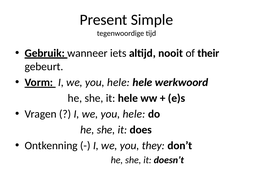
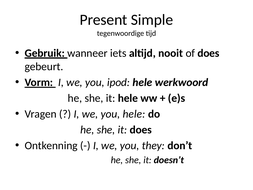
of their: their -> does (208, 53)
hele: hele -> ipod (119, 82)
